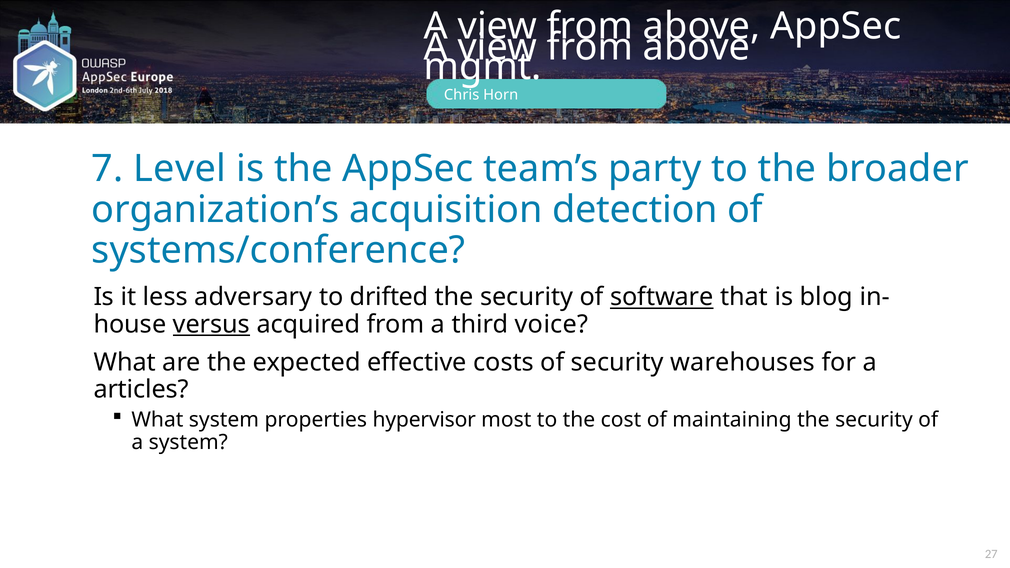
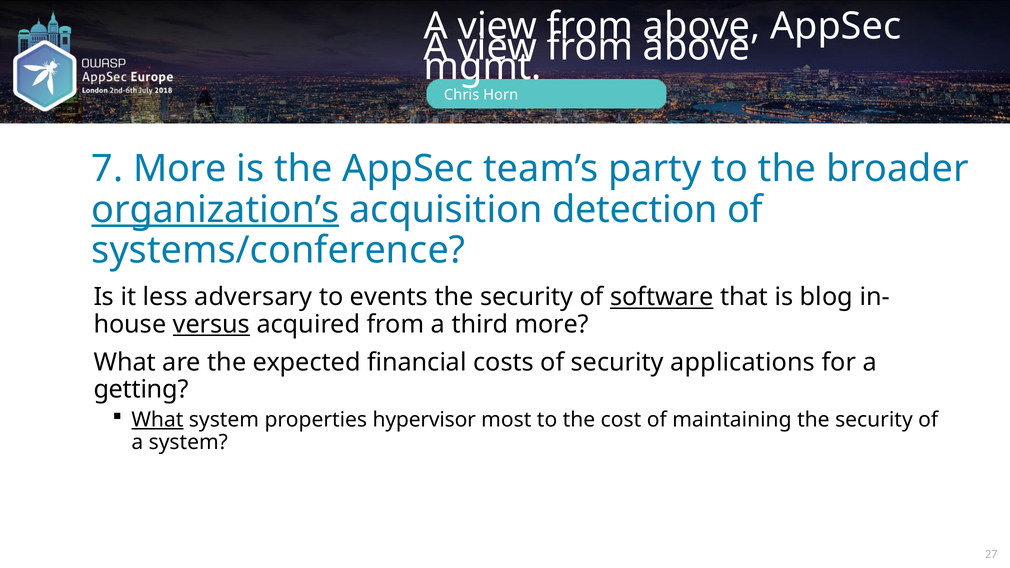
7 Level: Level -> More (180, 169)
organization’s underline: none -> present (215, 210)
drifted: drifted -> events (389, 297)
third voice: voice -> more (552, 324)
effective: effective -> financial (417, 362)
warehouses: warehouses -> applications (743, 362)
articles: articles -> getting (141, 390)
What underline: none -> present (157, 420)
